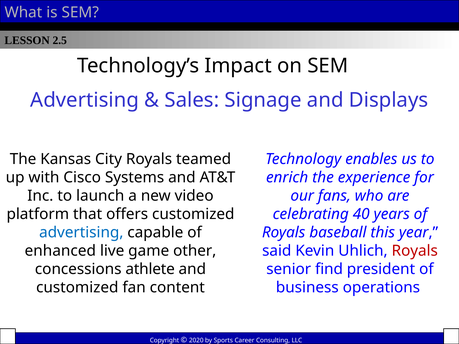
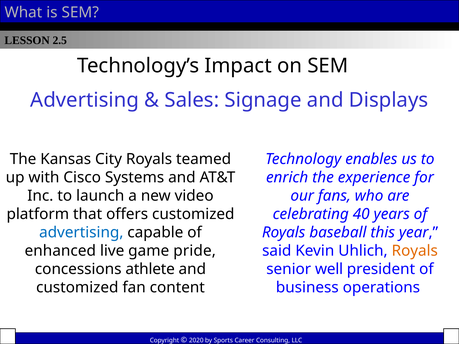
other: other -> pride (195, 251)
Royals colour: red -> orange (415, 251)
find: find -> well (329, 269)
